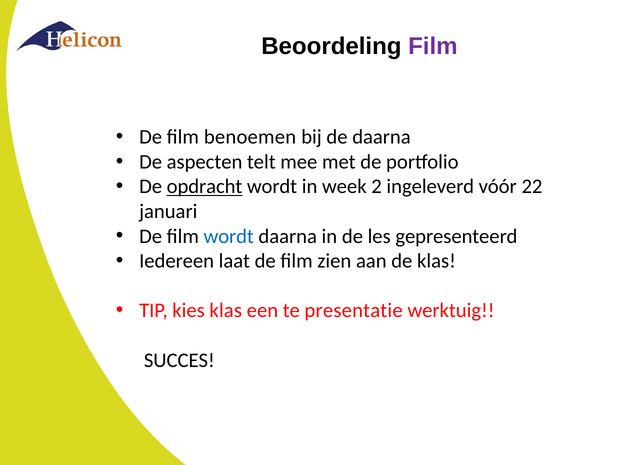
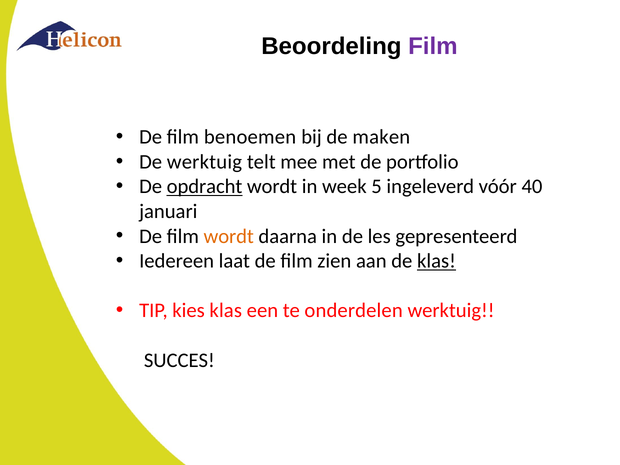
de daarna: daarna -> maken (381, 137)
De aspecten: aspecten -> werktuig (204, 162)
2: 2 -> 5 (377, 187)
22: 22 -> 40 (532, 187)
wordt colour: blue -> orange (229, 236)
klas underline: none -> present (436, 261)
presentatie: presentatie -> onderdelen (354, 311)
